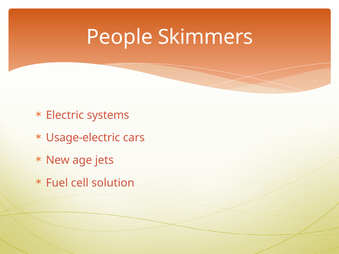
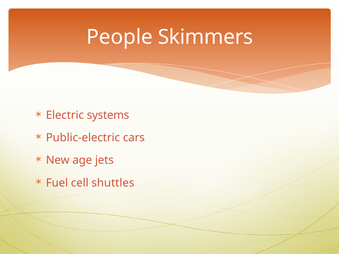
Usage-electric: Usage-electric -> Public-electric (83, 138)
solution: solution -> shuttles (113, 183)
